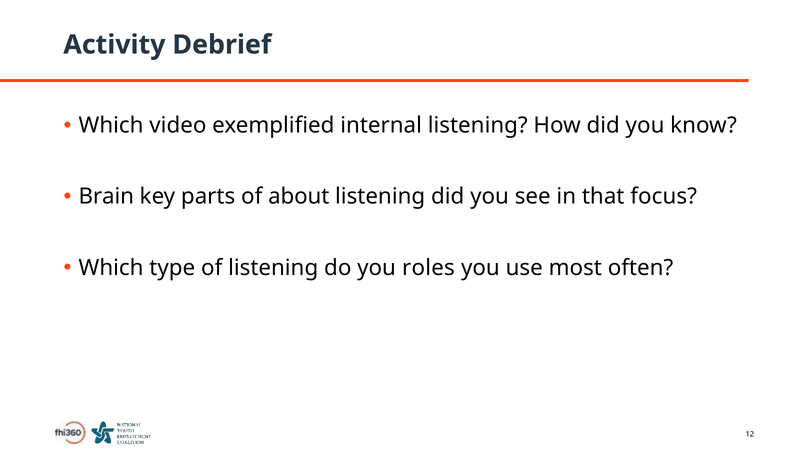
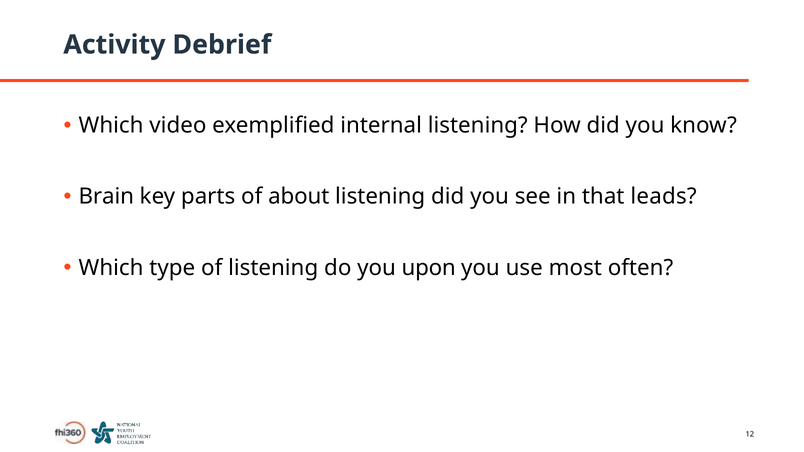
focus: focus -> leads (664, 197)
roles: roles -> upon (429, 268)
